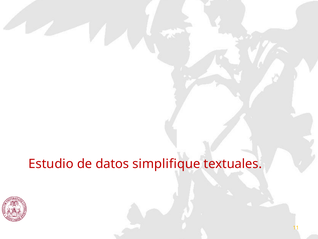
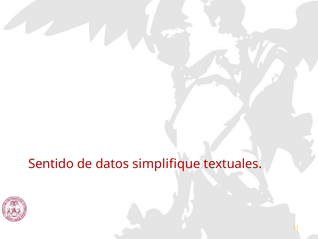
Estudio: Estudio -> Sentido (51, 163)
